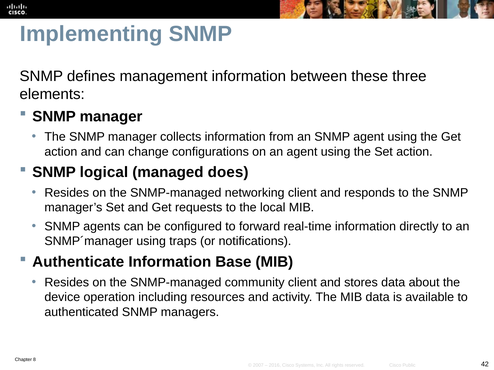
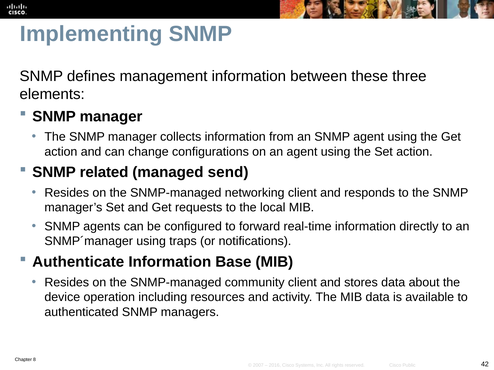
logical: logical -> related (104, 173)
does: does -> send (228, 173)
